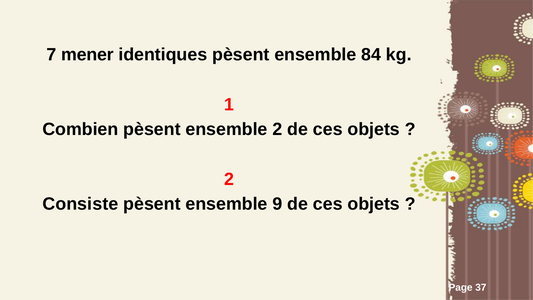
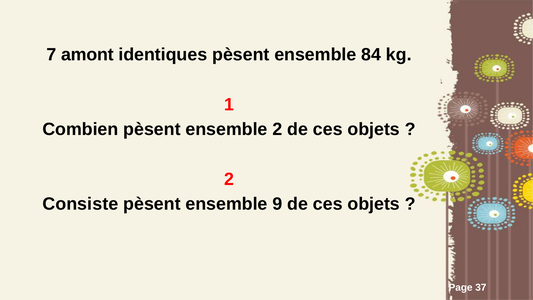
mener: mener -> amont (87, 55)
